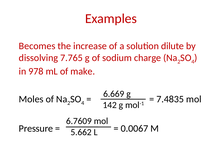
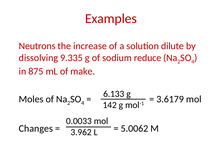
Becomes: Becomes -> Neutrons (37, 46)
7.765: 7.765 -> 9.335 (71, 58)
charge: charge -> reduce (148, 58)
978: 978 -> 875 (36, 71)
6.669: 6.669 -> 6.133 (114, 94)
7.4835: 7.4835 -> 3.6179 (170, 99)
6.7609: 6.7609 -> 0.0033 (79, 121)
Pressure: Pressure -> Changes (36, 128)
0.0067: 0.0067 -> 5.0062 (134, 128)
5.662: 5.662 -> 3.962 (81, 132)
